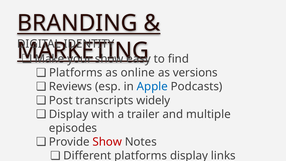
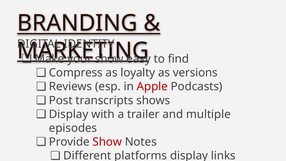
Platforms: Platforms -> Compress (76, 73)
online: online -> loyalty (138, 73)
Apple colour: blue -> red (152, 87)
widely: widely -> shows (153, 100)
